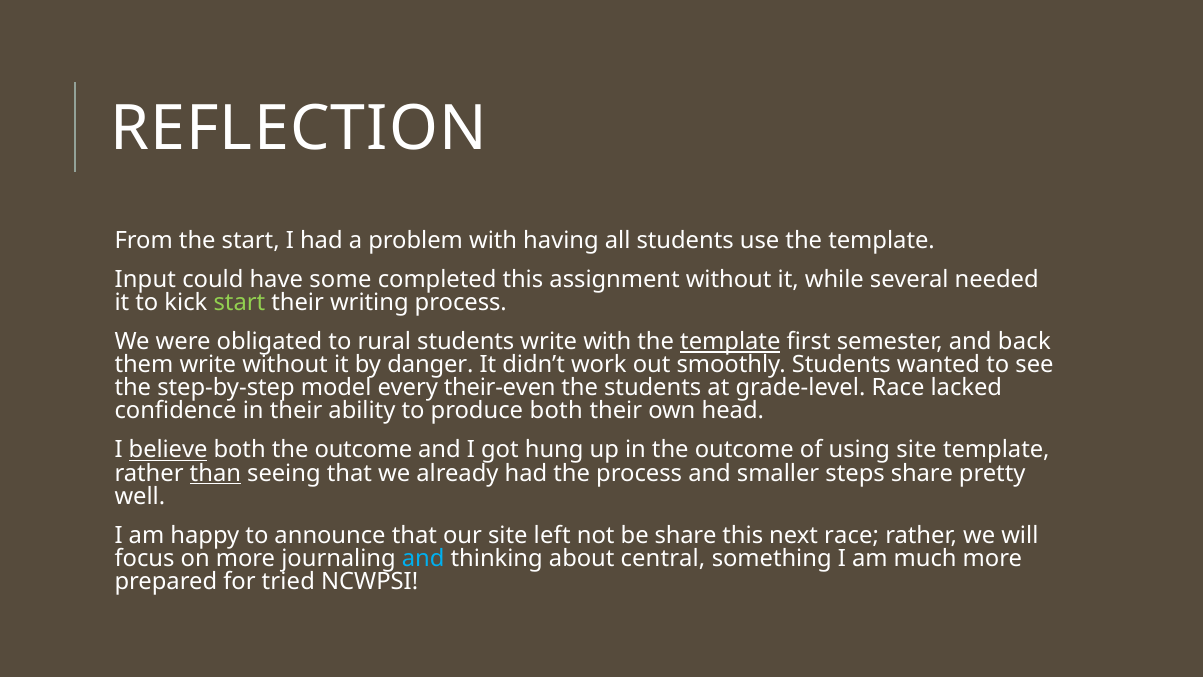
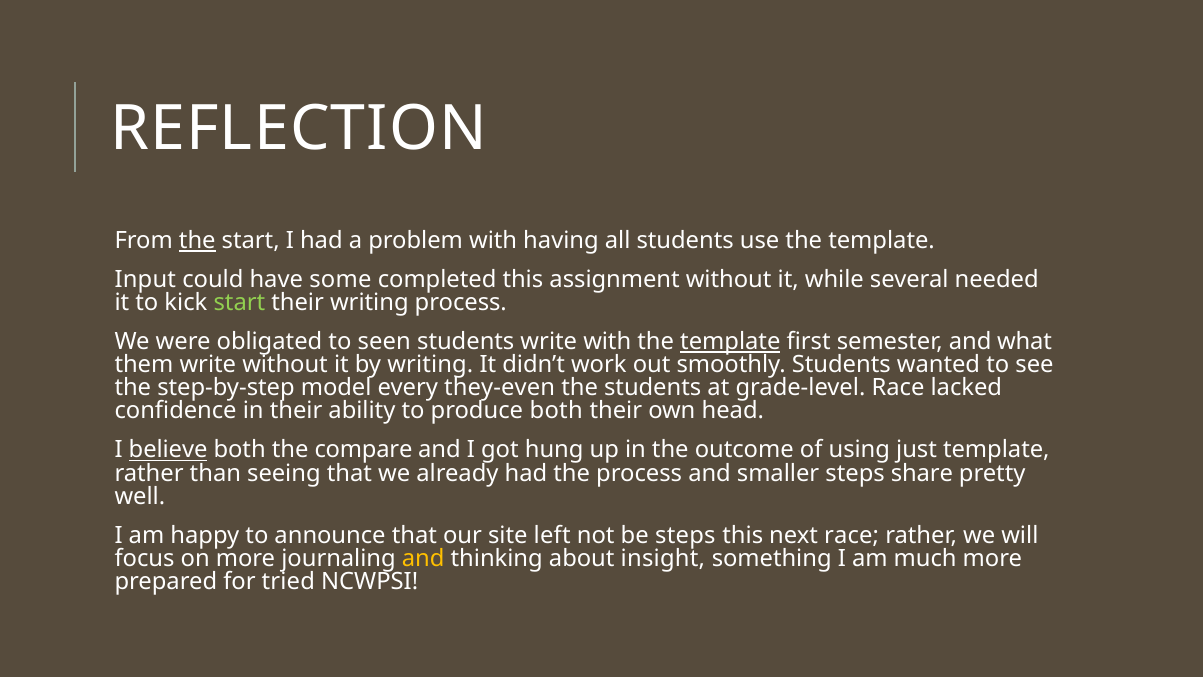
the underline: none -> present (197, 241)
rural: rural -> seen (384, 342)
back: back -> what (1025, 342)
by danger: danger -> writing (430, 365)
their-even: their-even -> they-even (500, 388)
both the outcome: outcome -> compare (363, 450)
using site: site -> just (917, 450)
than underline: present -> none (215, 473)
be share: share -> steps (685, 535)
and colour: light blue -> yellow (423, 558)
central: central -> insight (663, 558)
